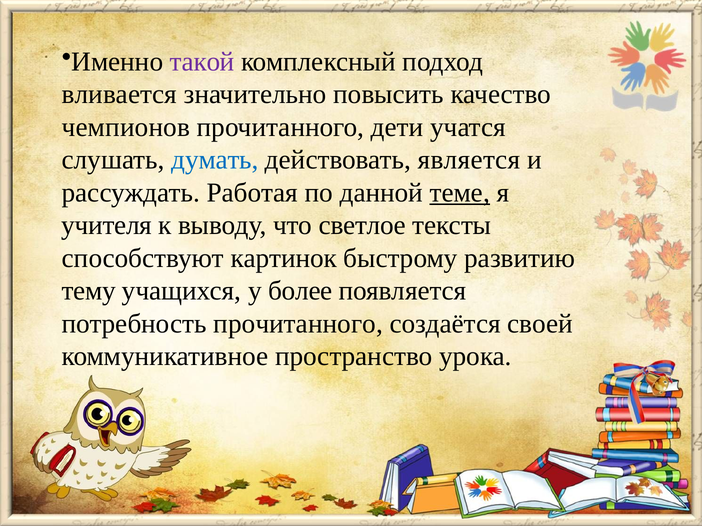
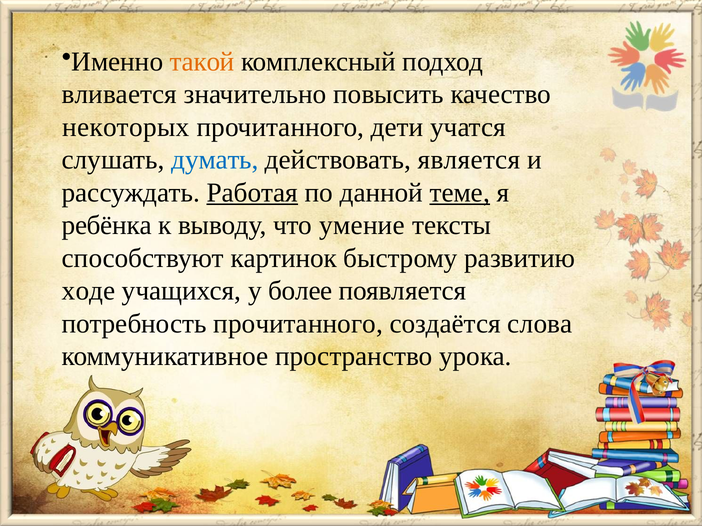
такой colour: purple -> orange (202, 62)
чемпионов: чемпионов -> некоторых (126, 127)
Работая underline: none -> present (252, 193)
учителя: учителя -> ребёнка (107, 226)
светлое: светлое -> умение (362, 226)
тему: тему -> ходе (89, 291)
своей: своей -> слова (540, 324)
